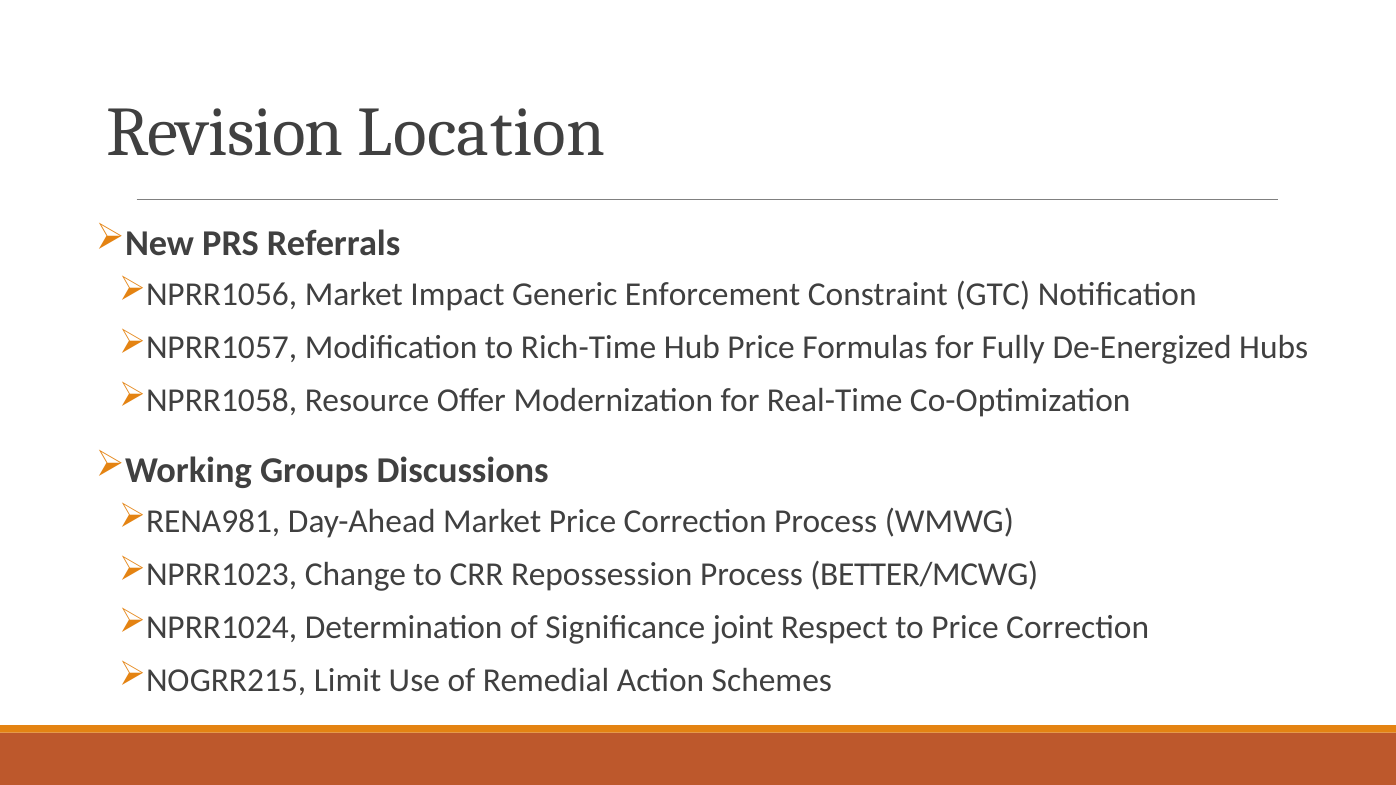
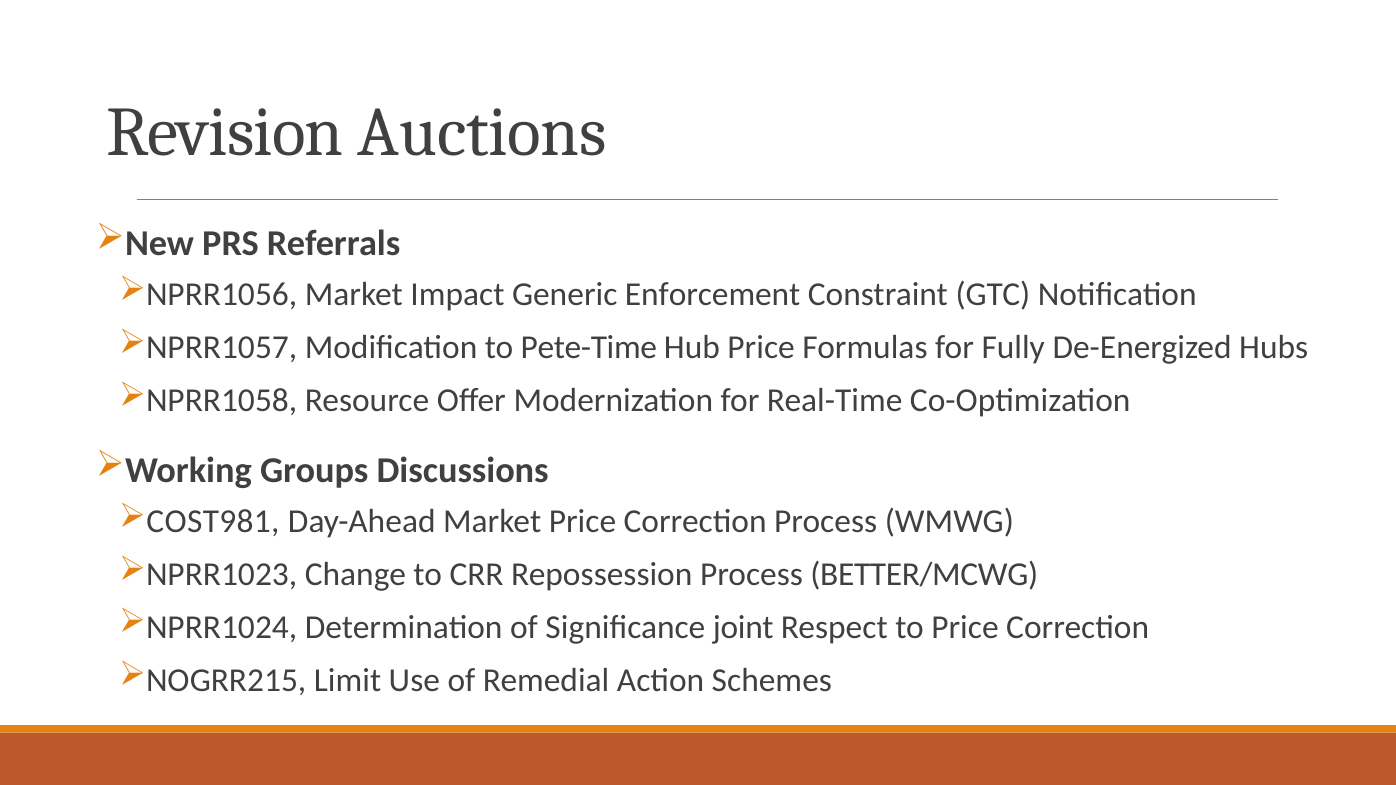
Location: Location -> Auctions (482, 132)
Rich-Time: Rich-Time -> Pete-Time (589, 348)
RENA981: RENA981 -> COST981 (213, 522)
